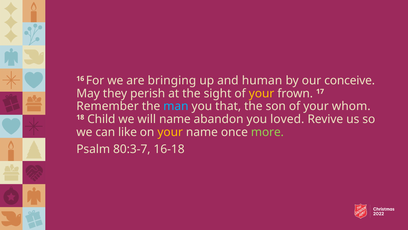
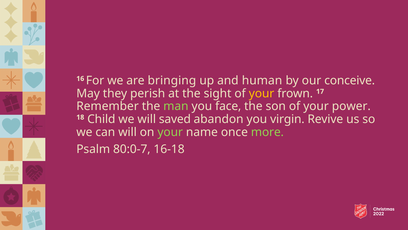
man colour: light blue -> light green (176, 106)
that: that -> face (228, 106)
whom: whom -> power (351, 106)
will name: name -> saved (175, 119)
loved: loved -> virgin (287, 119)
can like: like -> will (127, 132)
your colour: yellow -> light green (170, 132)
80:3-7: 80:3-7 -> 80:0-7 (132, 149)
